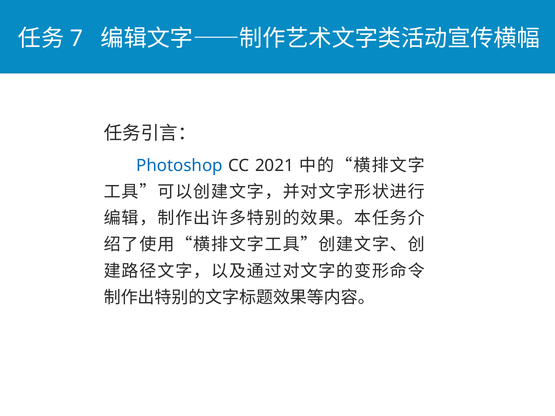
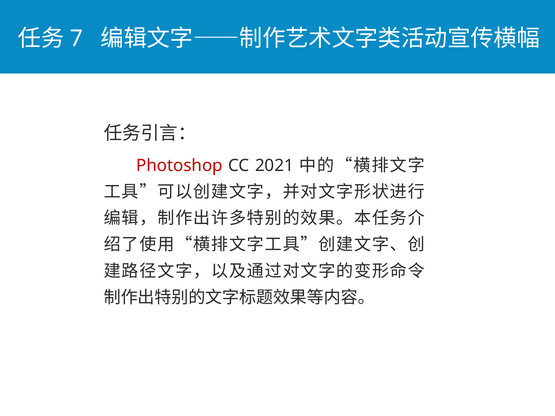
Photoshop colour: blue -> red (180, 166)
